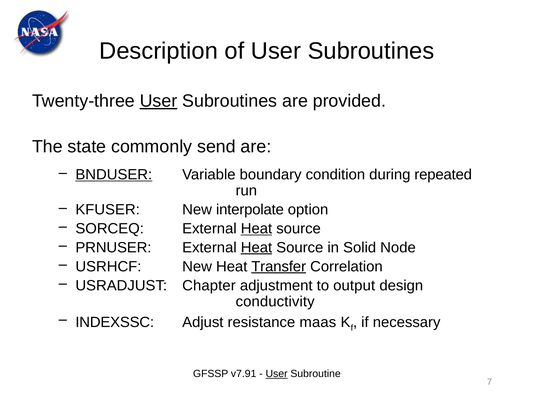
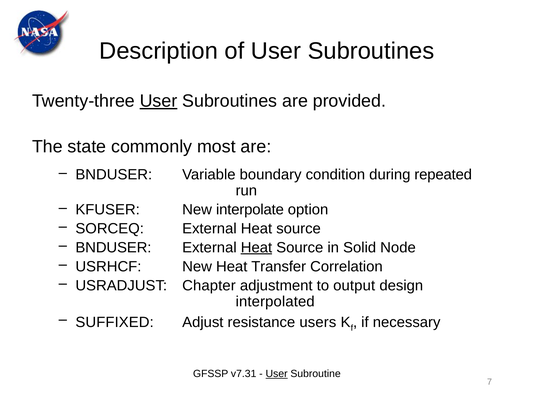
send: send -> most (216, 147)
BNDUSER underline: present -> none (114, 175)
Heat underline: present -> none (256, 229)
PRNUSER: PRNUSER -> BNDUSER (113, 248)
Transfer underline: present -> none (279, 267)
conductivity: conductivity -> interpolated (275, 302)
INDEXSSC: INDEXSSC -> SUFFIXED (115, 323)
maas: maas -> users (318, 323)
v7.91: v7.91 -> v7.31 (244, 374)
